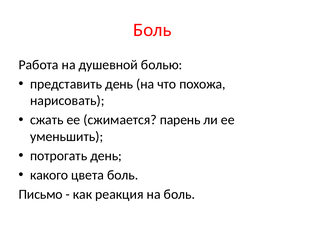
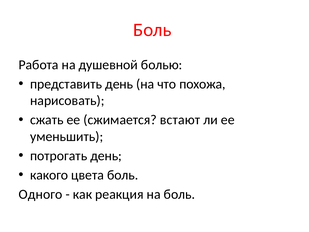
парень: парень -> встают (180, 120)
Письмо: Письмо -> Одного (41, 194)
